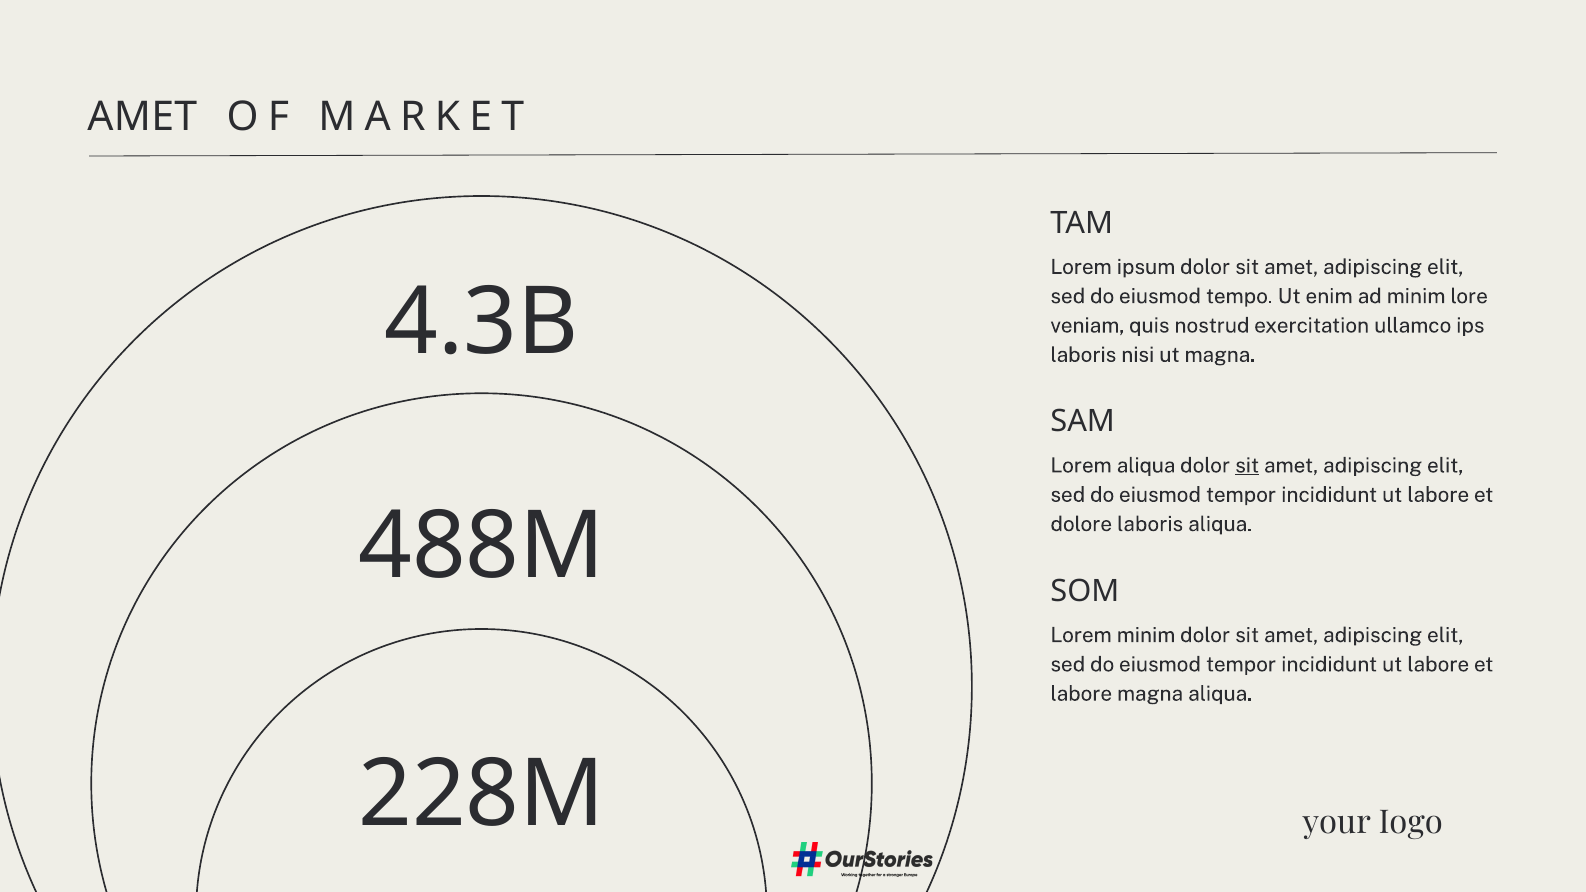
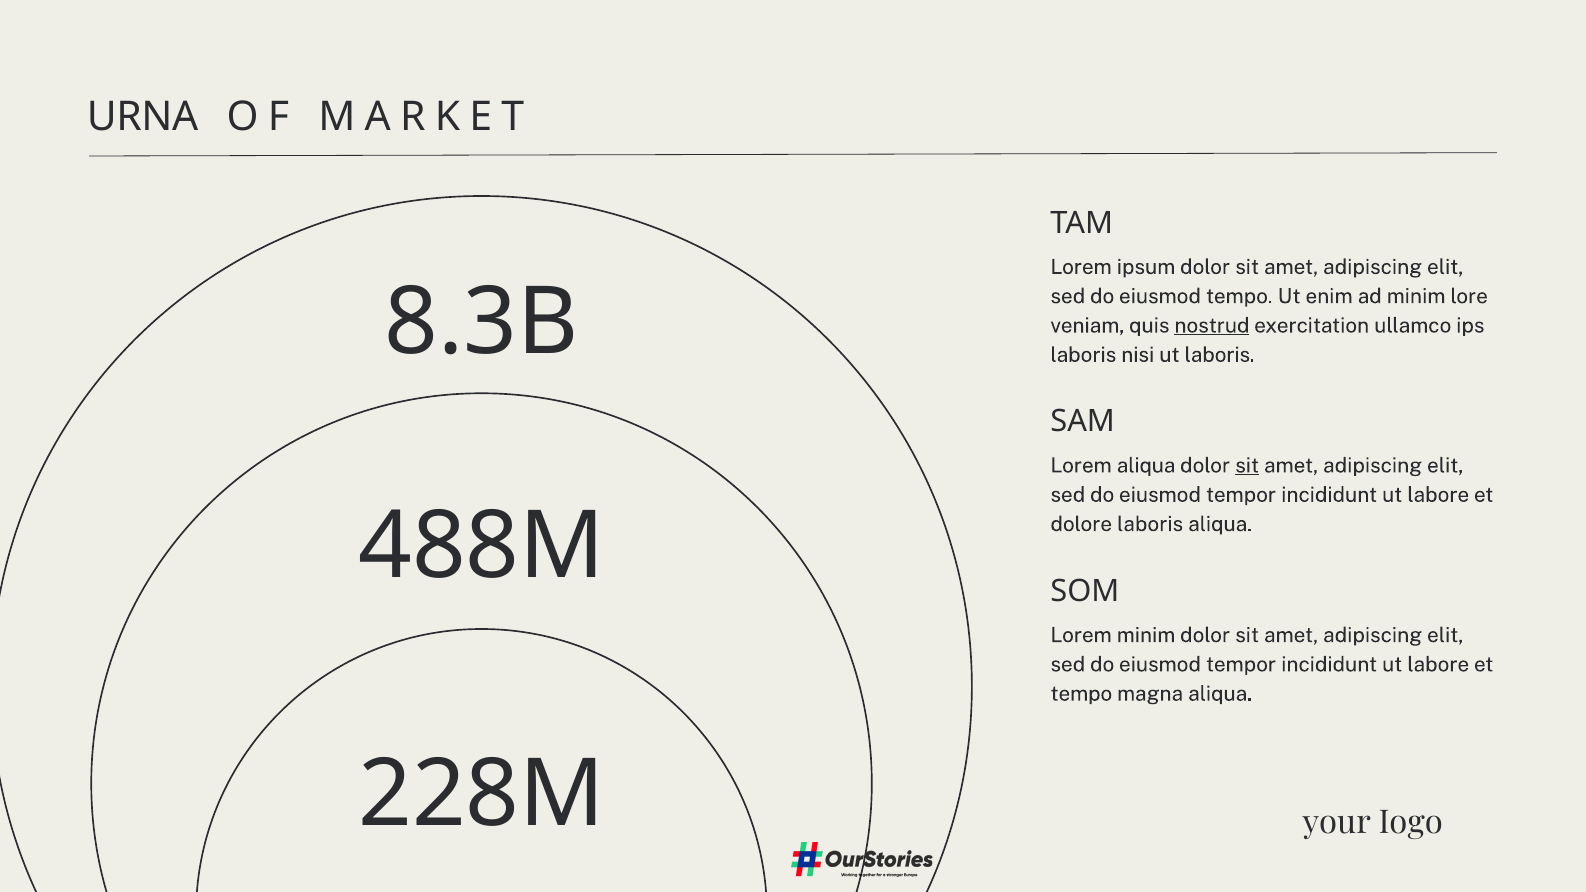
AMET: AMET -> URNA (143, 117)
4.3B: 4.3B -> 8.3B (482, 322)
nostrud underline: none -> present (1212, 326)
ut magna: magna -> laboris (1220, 355)
labore: labore -> tempo (1081, 694)
